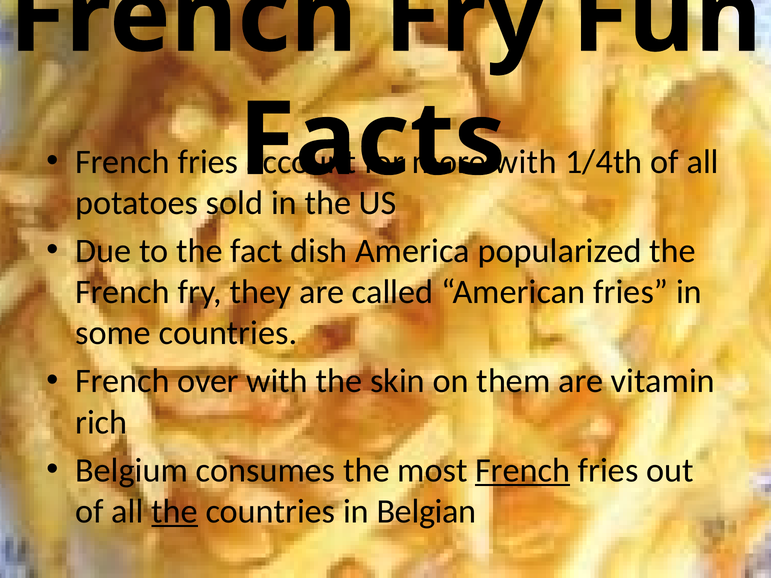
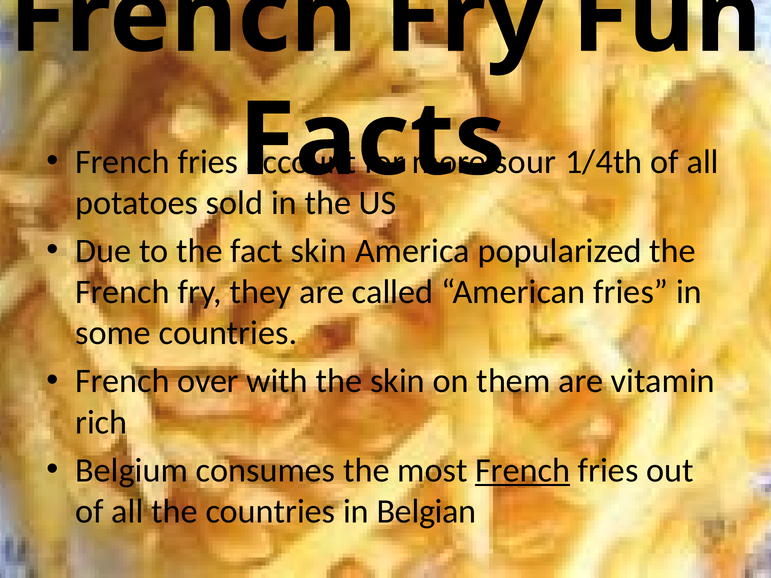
with: with -> sour (525, 162)
fact dish: dish -> skin (319, 251)
the underline: present -> none (175, 512)
